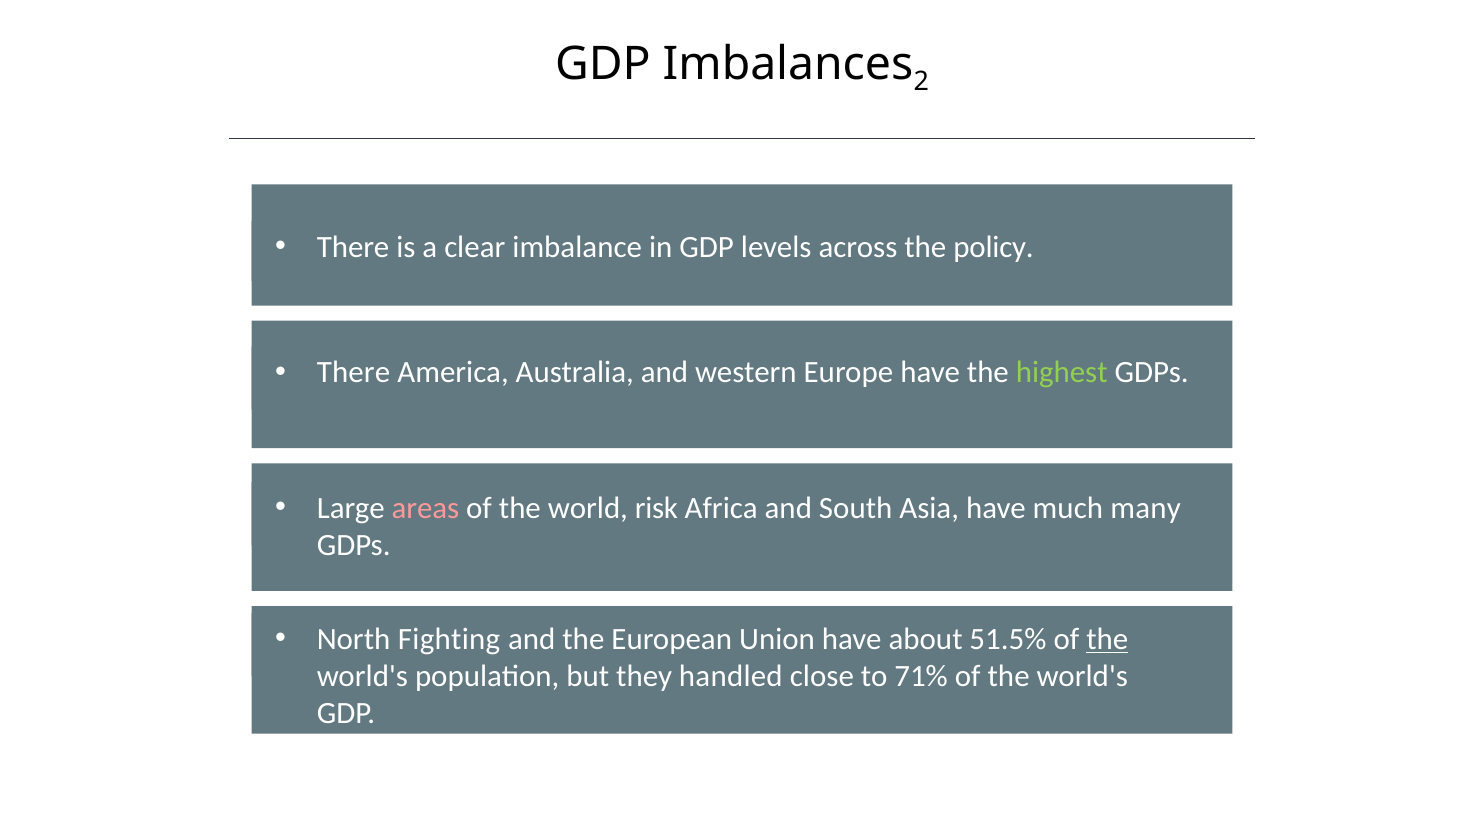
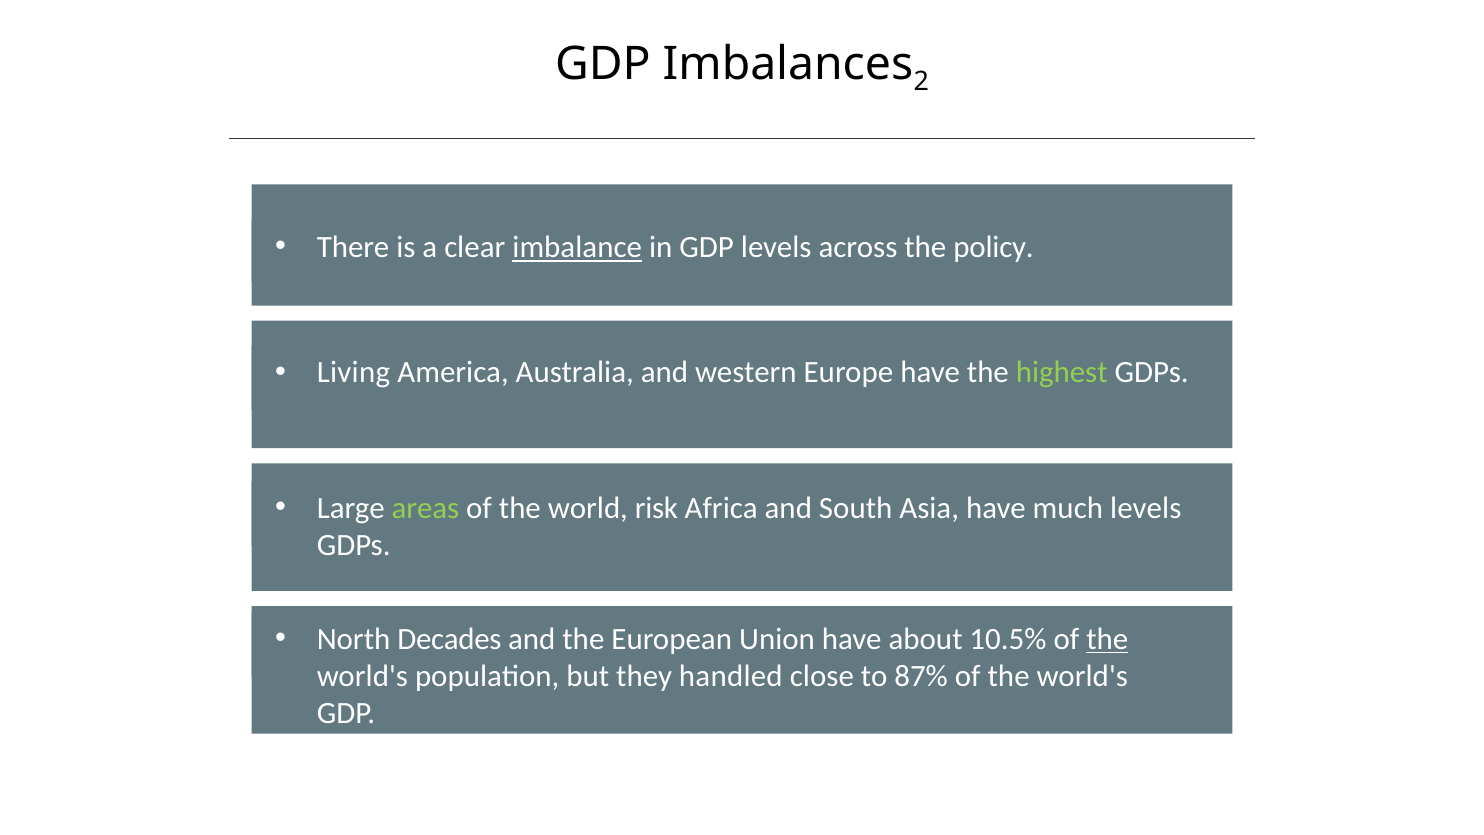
imbalance underline: none -> present (577, 247)
There: There -> Living (353, 372)
areas colour: pink -> light green (425, 508)
much many: many -> levels (1146, 508)
Fighting: Fighting -> Decades (449, 639)
51.5%: 51.5% -> 10.5% (1008, 639)
71%: 71% -> 87% (921, 676)
